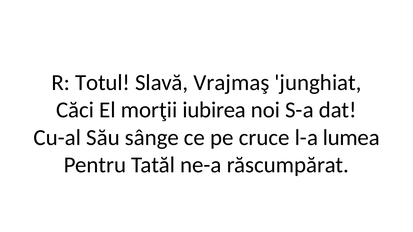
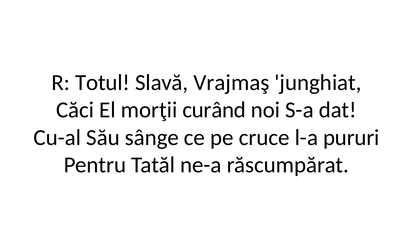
iubirea: iubirea -> curând (214, 110)
lumea: lumea -> pururi (351, 138)
